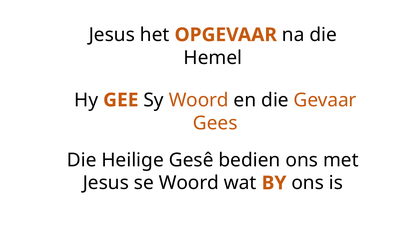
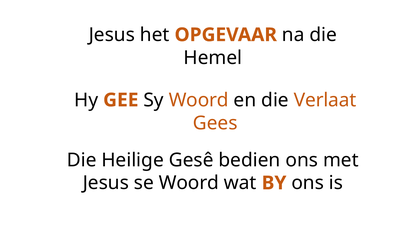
Gevaar: Gevaar -> Verlaat (325, 100)
